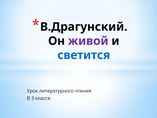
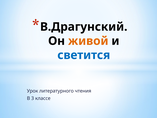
живой colour: purple -> orange (88, 41)
